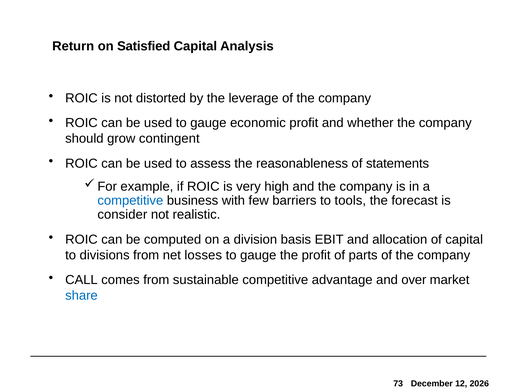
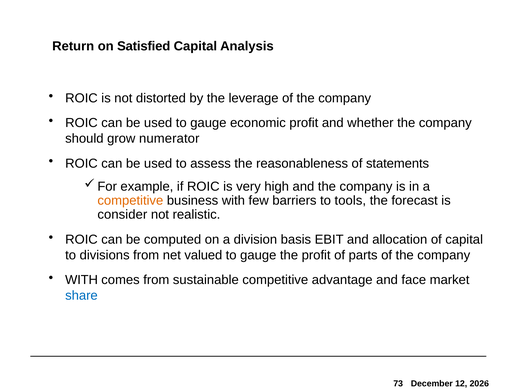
contingent: contingent -> numerator (169, 139)
competitive colour: blue -> orange (130, 200)
losses: losses -> valued (203, 255)
CALL: CALL -> WITH (82, 280)
over: over -> face (414, 280)
